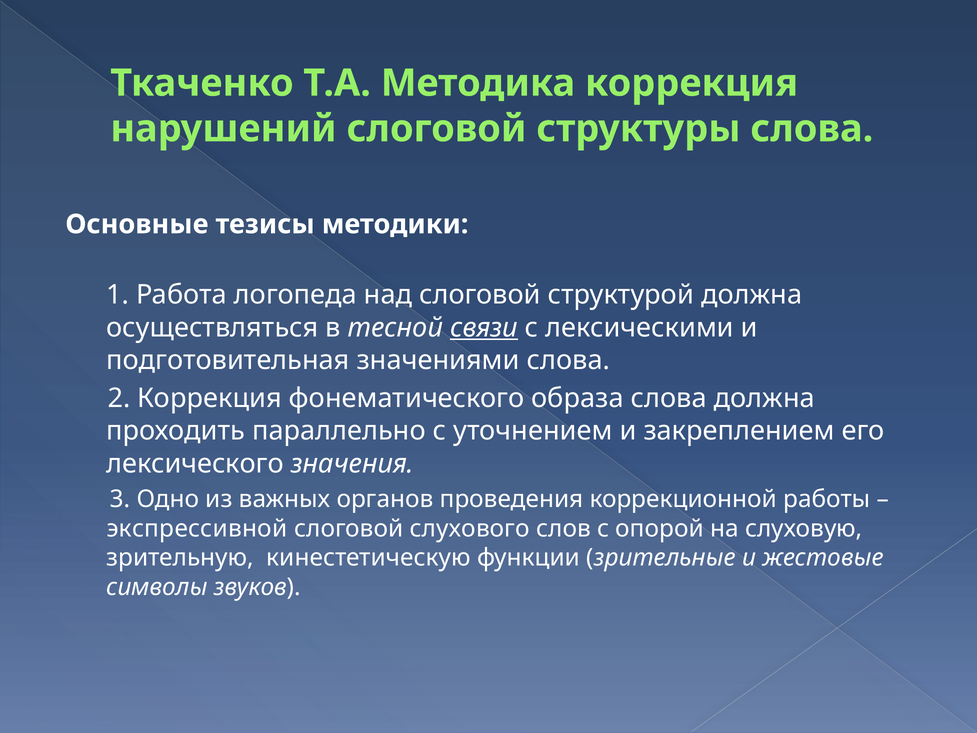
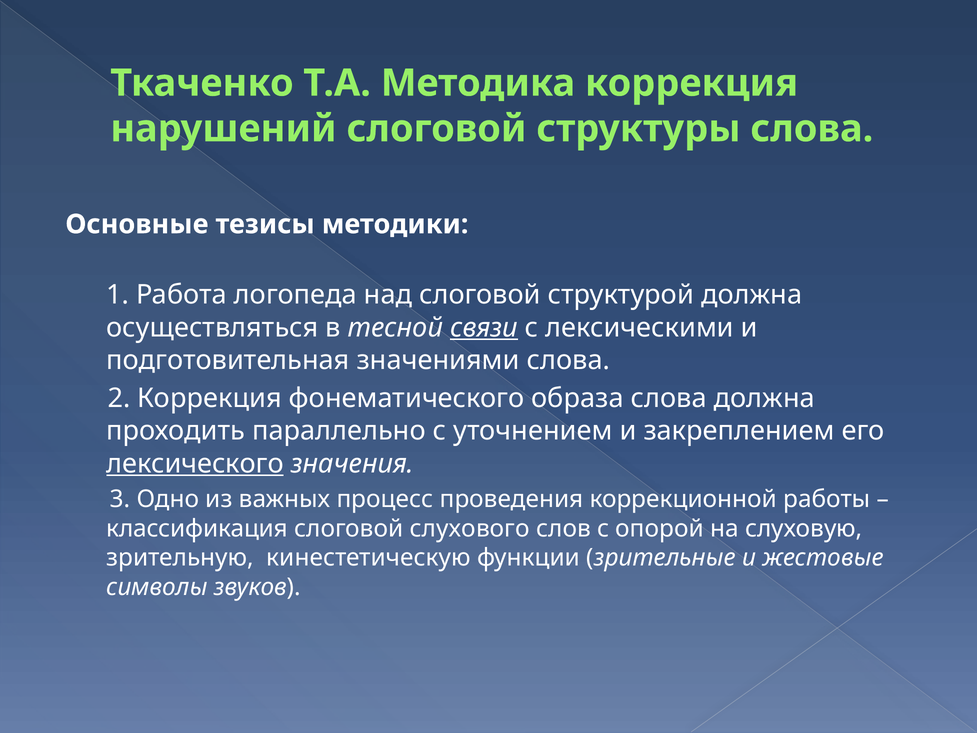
лексического underline: none -> present (195, 463)
органов: органов -> процесс (385, 499)
экспрессивной: экспрессивной -> классификация (197, 528)
